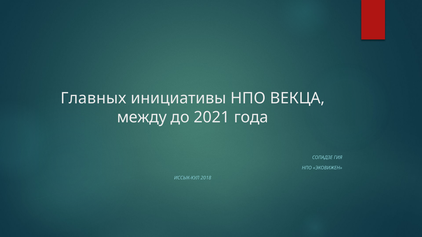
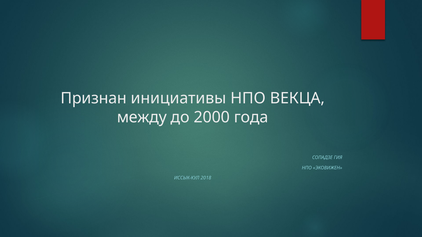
Главных: Главных -> Признан (94, 98)
2021: 2021 -> 2000 (212, 117)
